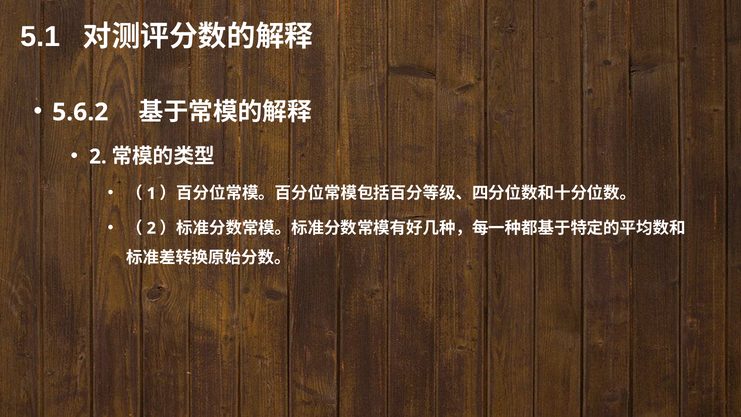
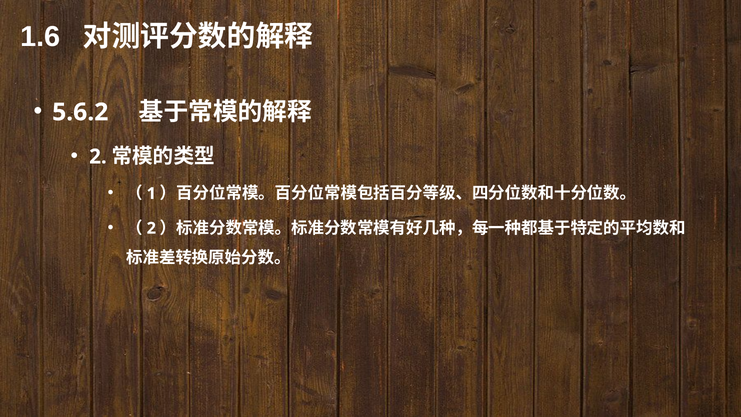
5.1: 5.1 -> 1.6 (40, 37)
